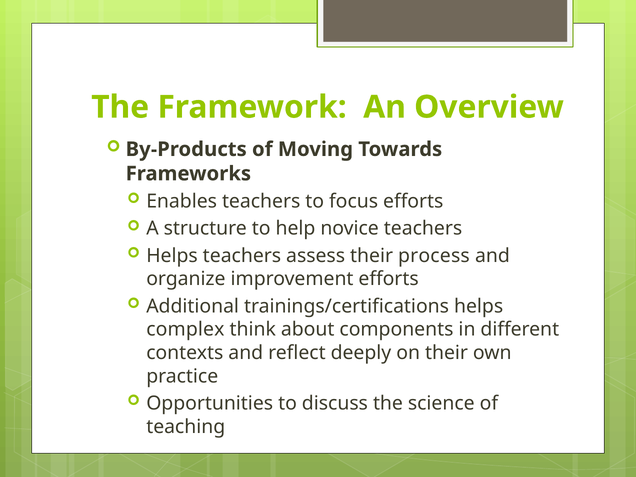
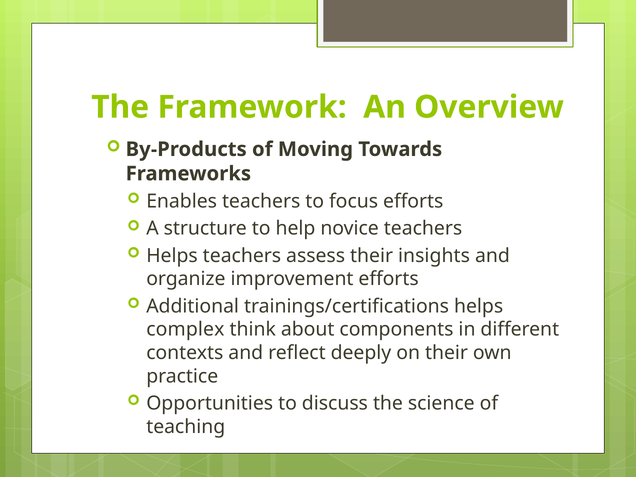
process: process -> insights (434, 256)
